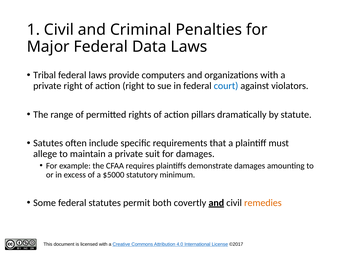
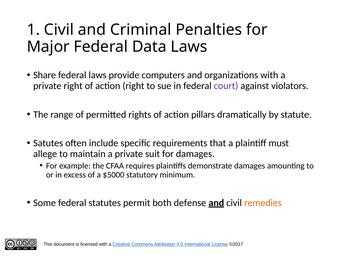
Tribal: Tribal -> Share (45, 75)
court colour: blue -> purple (226, 86)
covertly: covertly -> defense (190, 203)
